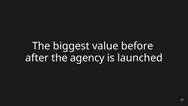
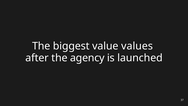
before: before -> values (137, 46)
